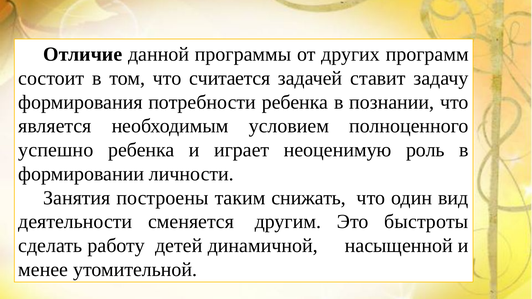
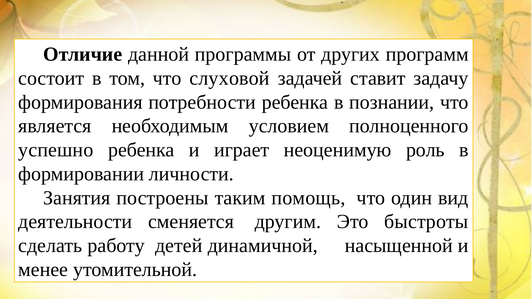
считается: считается -> слуховой (230, 78)
снижать: снижать -> помощь (308, 198)
